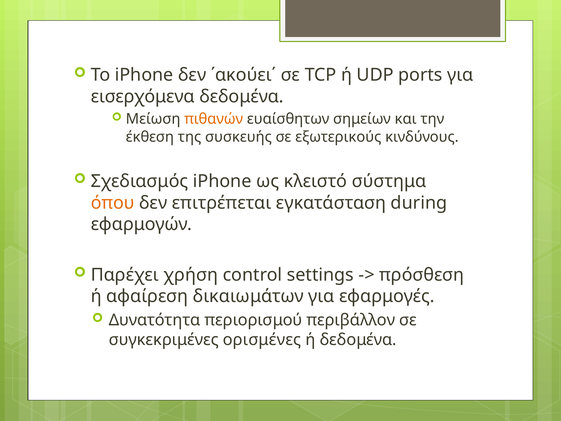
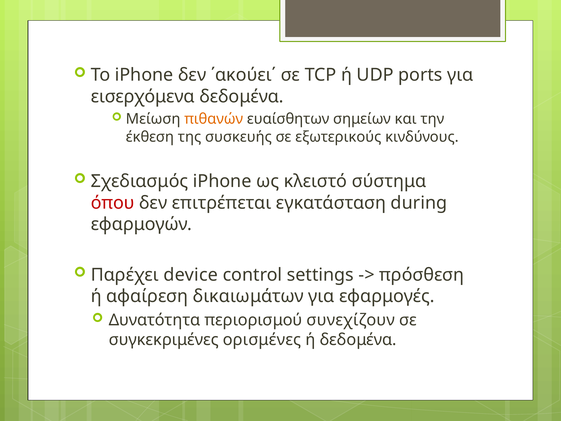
όπου colour: orange -> red (113, 203)
χρήση: χρήση -> device (191, 275)
περιβάλλον: περιβάλλον -> συνεχίζουν (351, 320)
